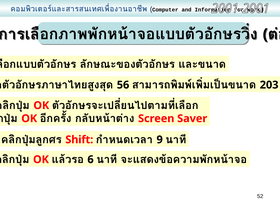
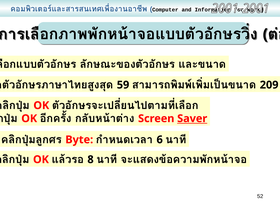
56: 56 -> 59 (123, 85)
203: 203 -> 209 (269, 85)
Saver underline: none -> present (192, 119)
Shift: Shift -> Byte (79, 140)
9: 9 -> 6 (160, 140)
6: 6 -> 8 (91, 160)
